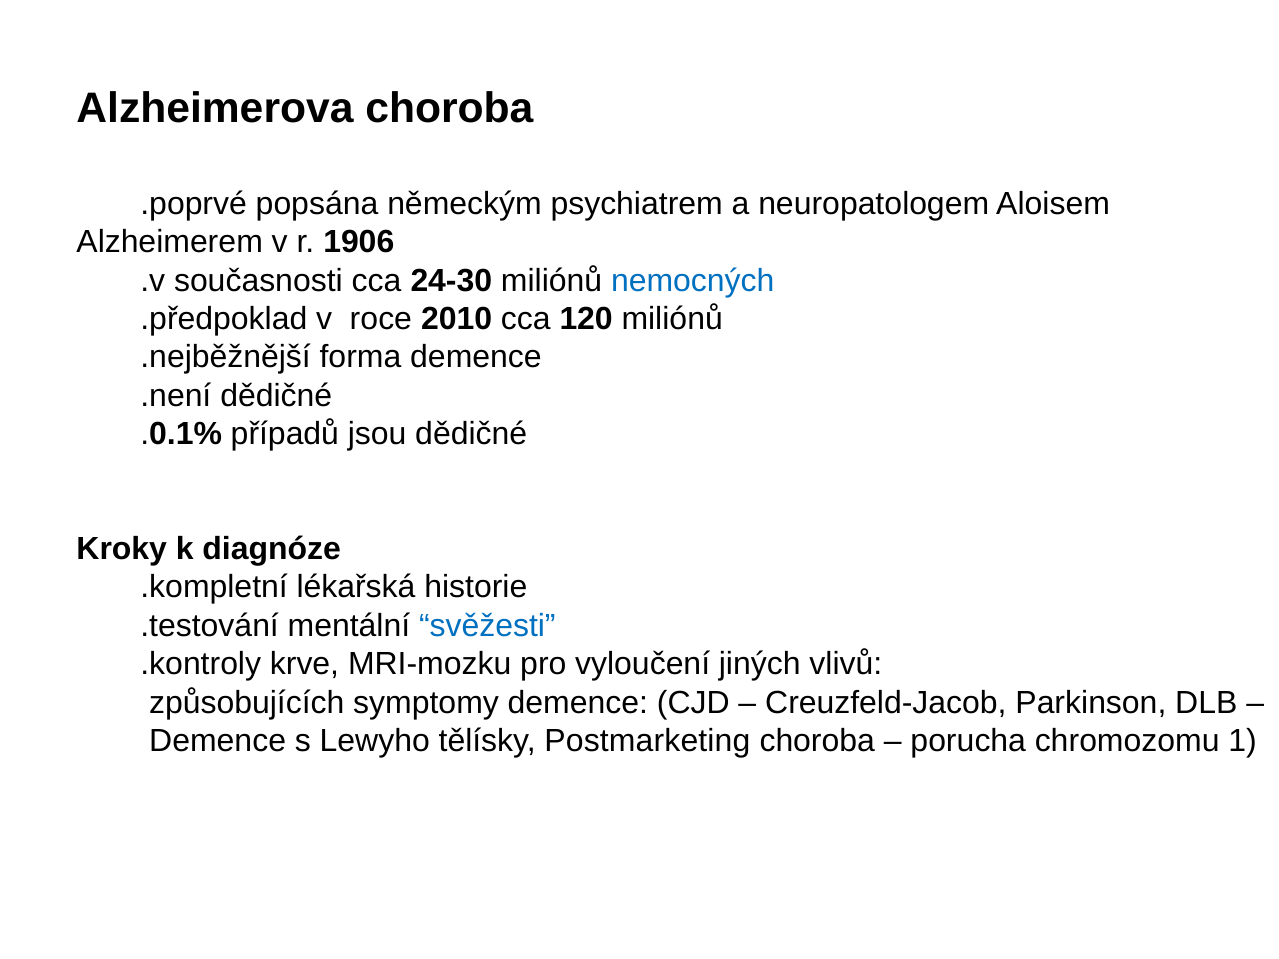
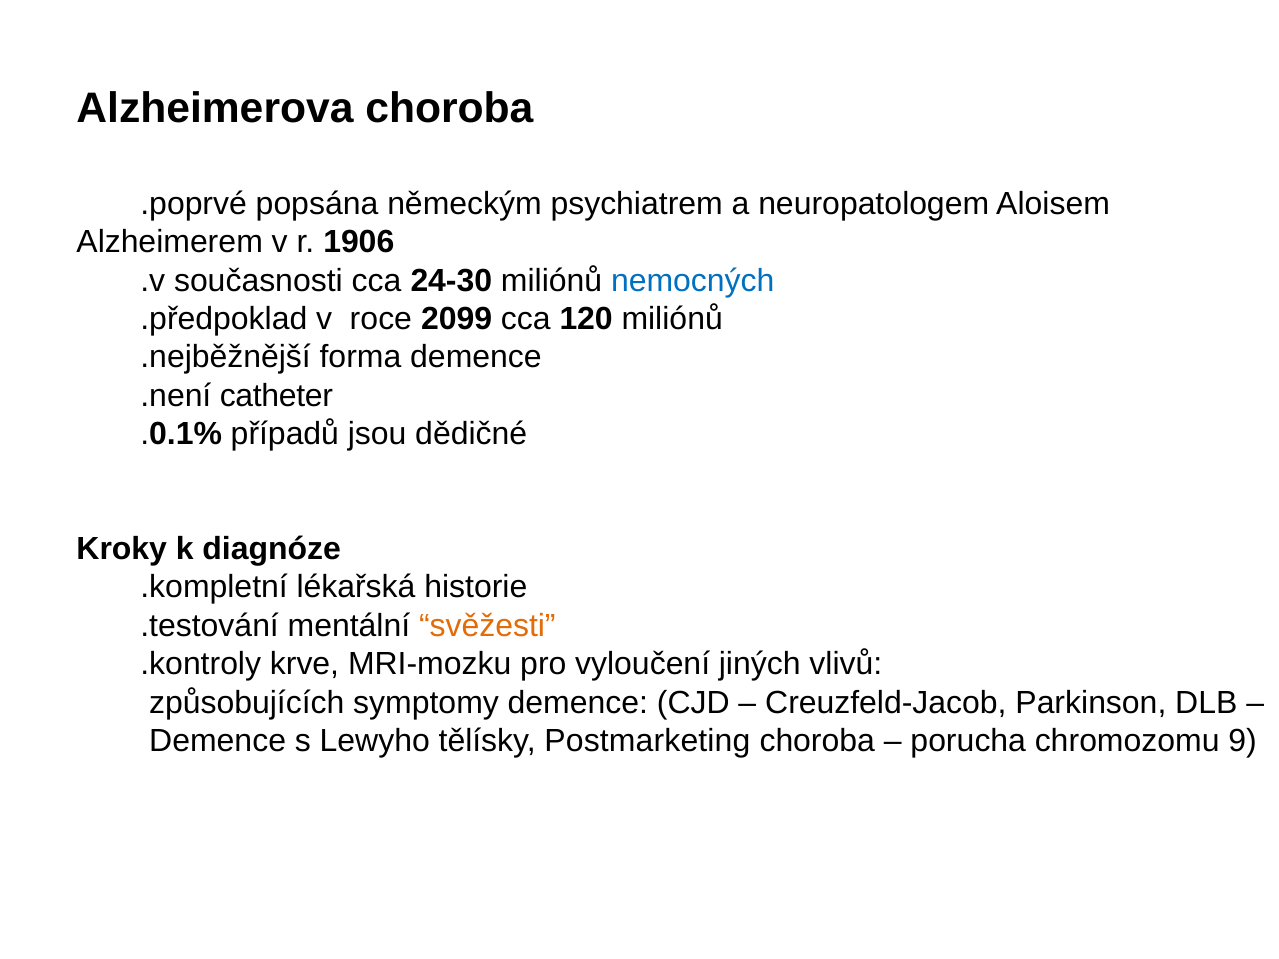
2010: 2010 -> 2099 (457, 319)
.není dědičné: dědičné -> catheter (276, 396)
svěžesti colour: blue -> orange (487, 626)
1: 1 -> 9 (1243, 741)
